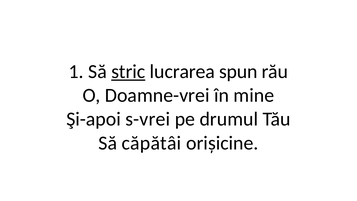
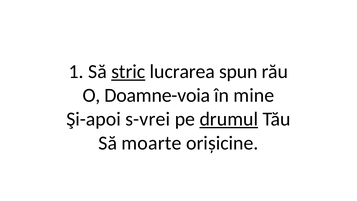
Doamne-vrei: Doamne-vrei -> Doamne-voia (157, 95)
drumul underline: none -> present (229, 119)
căpătâi: căpătâi -> moarte (151, 143)
